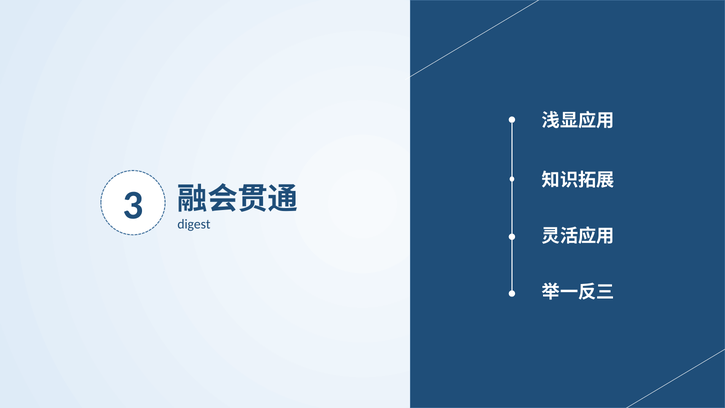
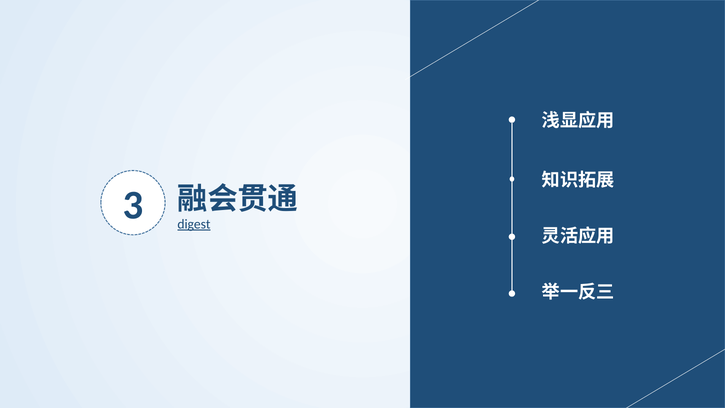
digest underline: none -> present (194, 224)
